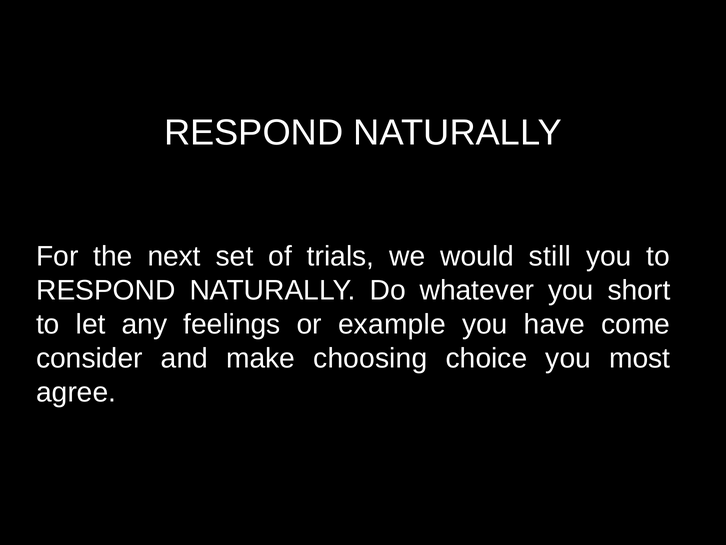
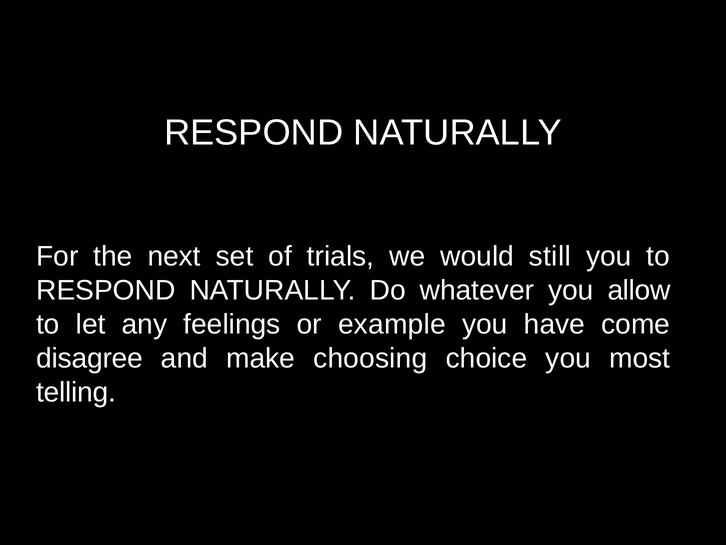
short: short -> allow (639, 290)
consider: consider -> disagree (90, 358)
agree: agree -> telling (76, 392)
